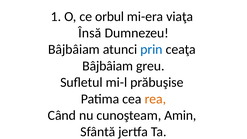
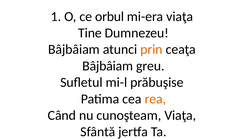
Însă: Însă -> Tine (90, 33)
prin colour: blue -> orange (151, 49)
cunoşteam Amin: Amin -> Viaţa (180, 115)
